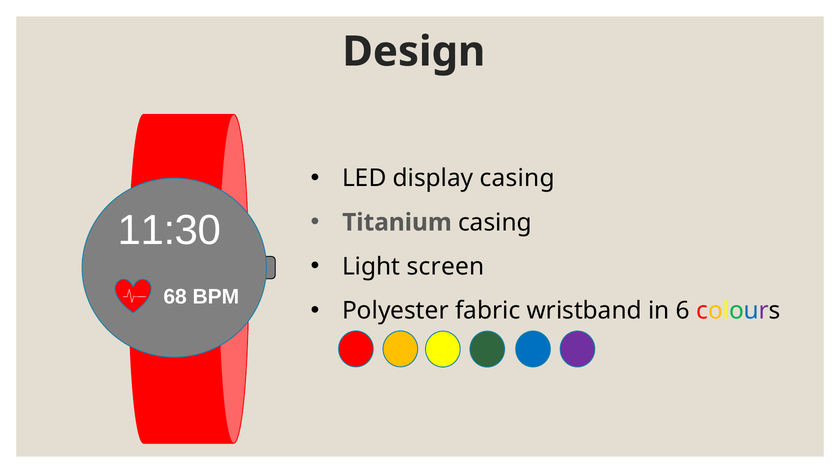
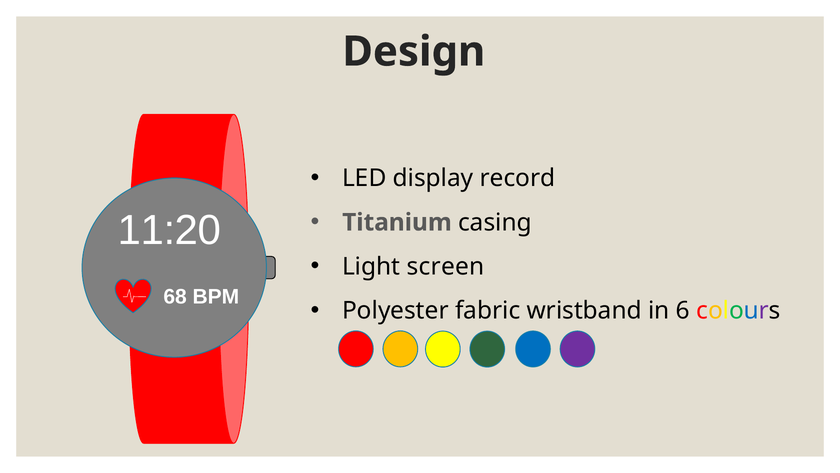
display casing: casing -> record (518, 178)
11:30: 11:30 -> 11:20 (169, 230)
